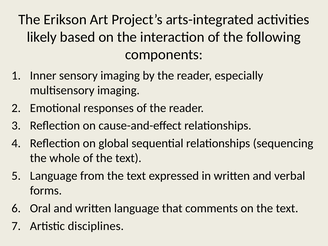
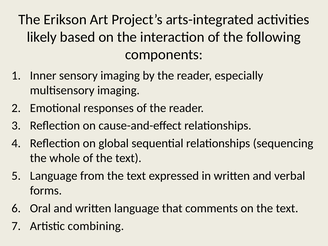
disciplines: disciplines -> combining (96, 226)
